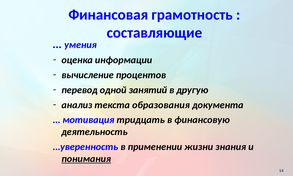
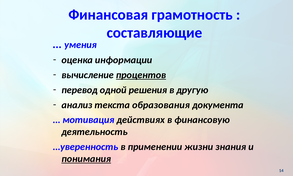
процентов underline: none -> present (141, 75)
занятий: занятий -> решения (148, 90)
тридцать: тридцать -> действиях (141, 120)
